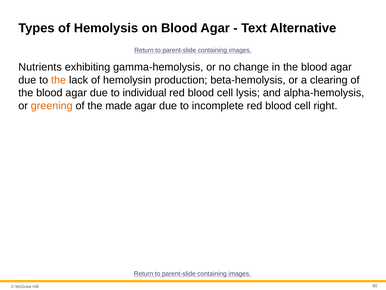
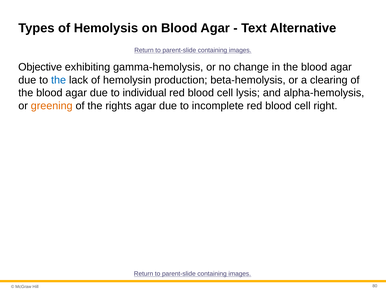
Nutrients: Nutrients -> Objective (40, 67)
the colour: orange -> blue (59, 80)
made: made -> rights (119, 106)
